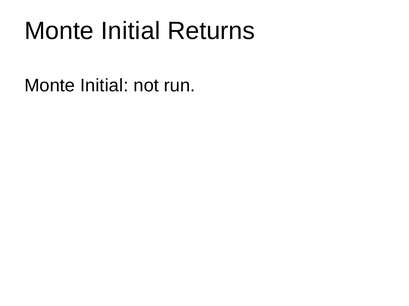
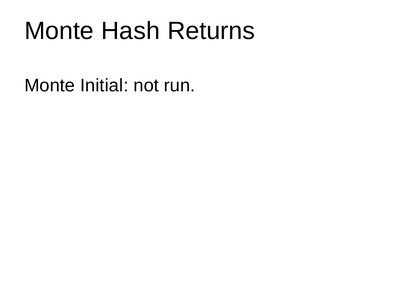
Initial: Initial -> Hash (131, 31)
